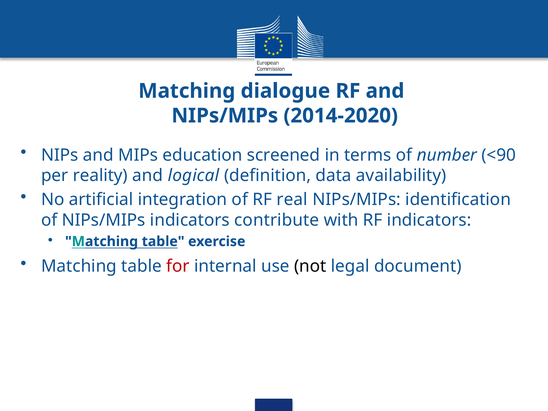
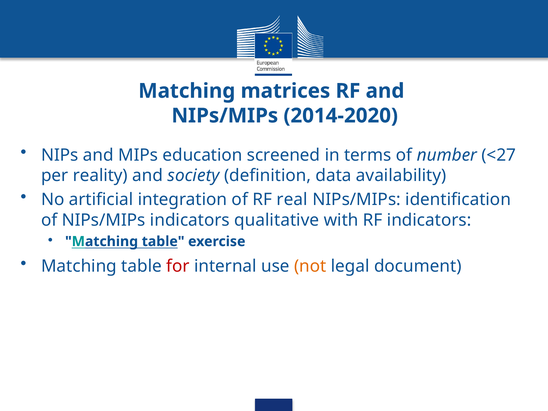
dialogue: dialogue -> matrices (285, 91)
<90: <90 -> <27 (499, 155)
logical: logical -> society (194, 176)
contribute: contribute -> qualitative (277, 220)
not colour: black -> orange (310, 266)
